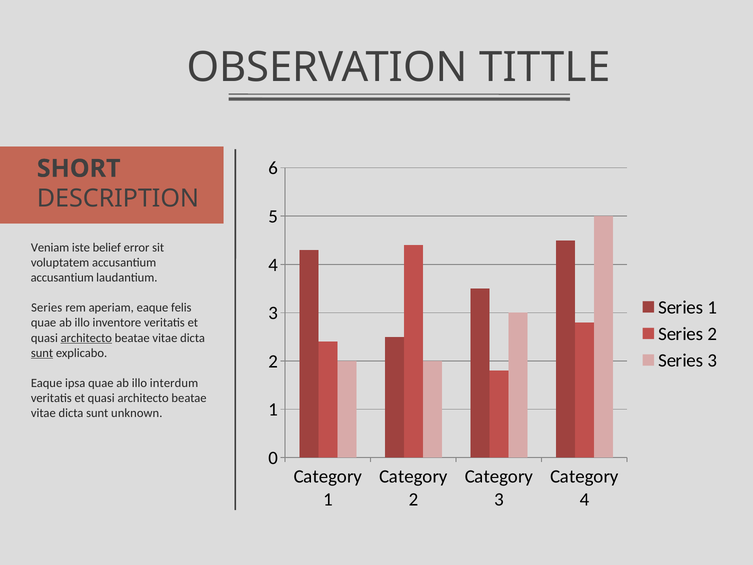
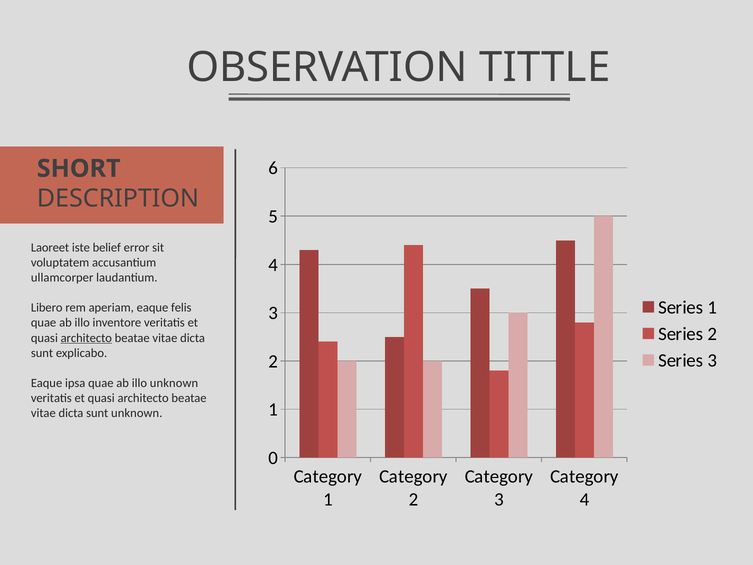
Veniam: Veniam -> Laoreet (50, 247)
accusantium: accusantium -> ullamcorper (62, 277)
Series: Series -> Libero (47, 308)
sunt underline: present -> none (42, 353)
illo interdum: interdum -> unknown (174, 383)
